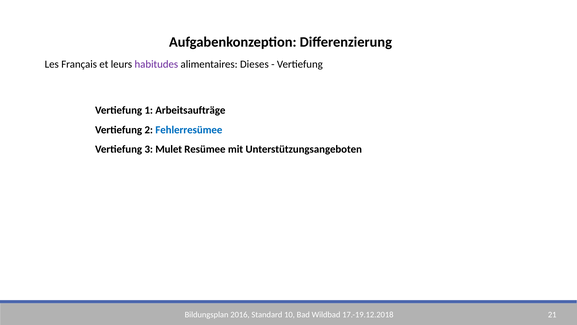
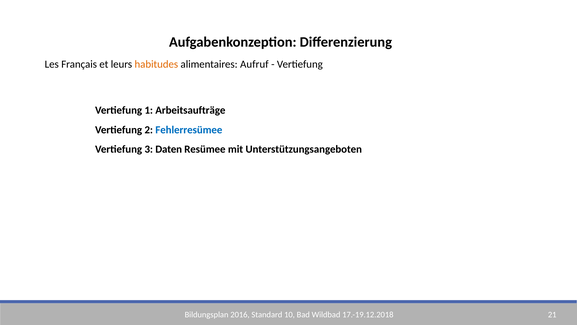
habitudes colour: purple -> orange (156, 64)
Dieses: Dieses -> Aufruf (254, 64)
Mulet: Mulet -> Daten (169, 149)
